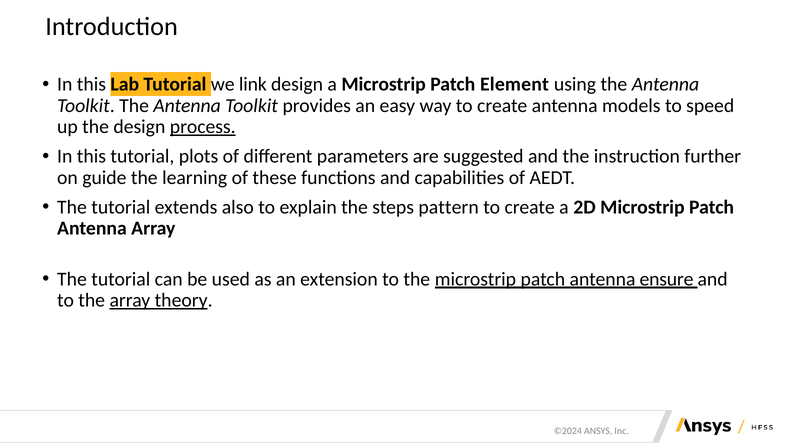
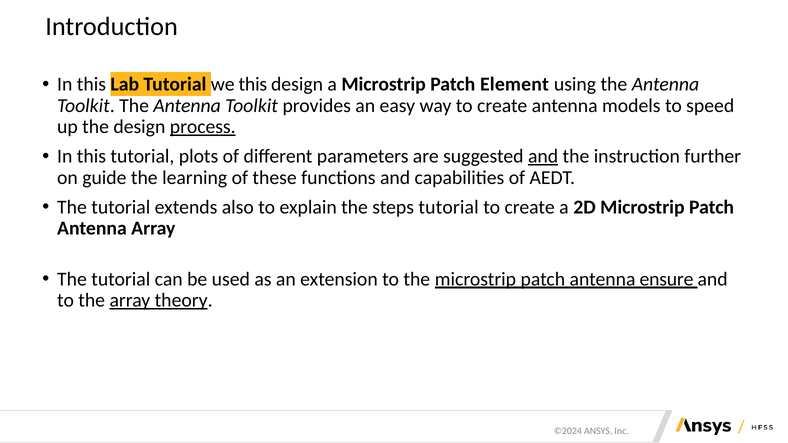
we link: link -> this (253, 84)
and underline: none -> present (543, 156)
steps pattern: pattern -> tutorial (449, 207)
